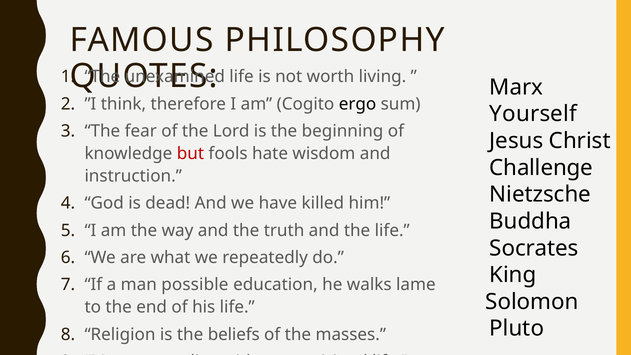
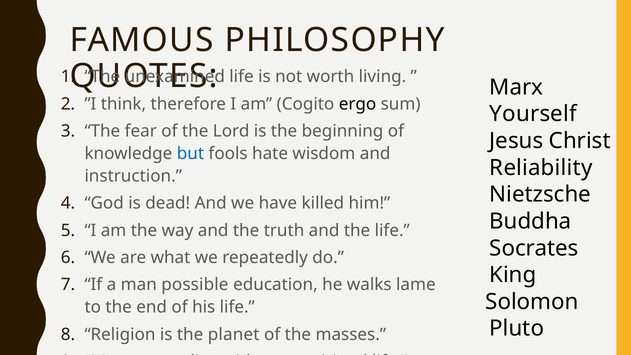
but colour: red -> blue (190, 154)
Challenge: Challenge -> Reliability (541, 168)
beliefs: beliefs -> planet (234, 334)
